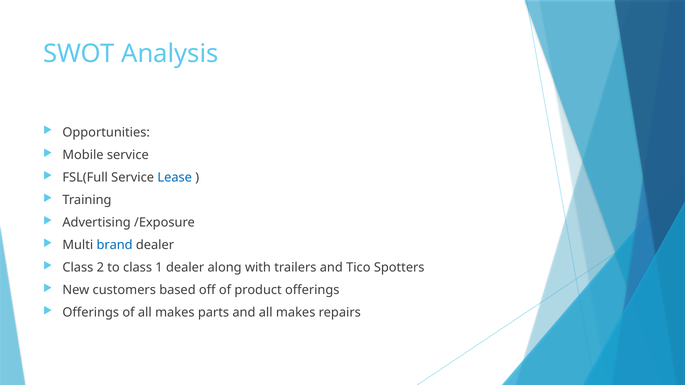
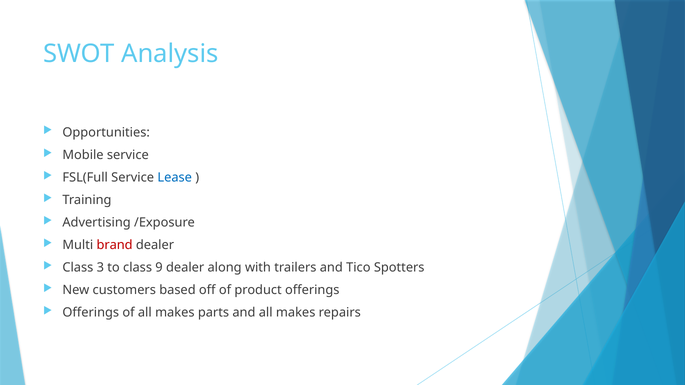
brand colour: blue -> red (115, 245)
2: 2 -> 3 (100, 268)
1: 1 -> 9 (159, 268)
